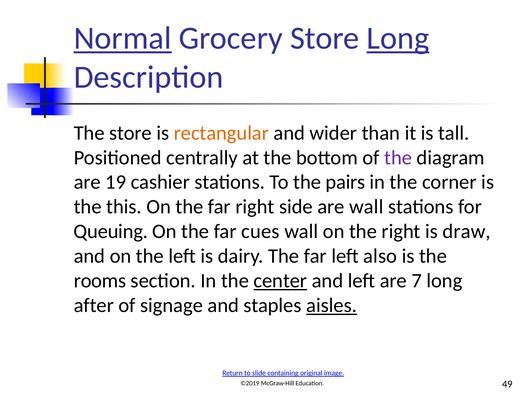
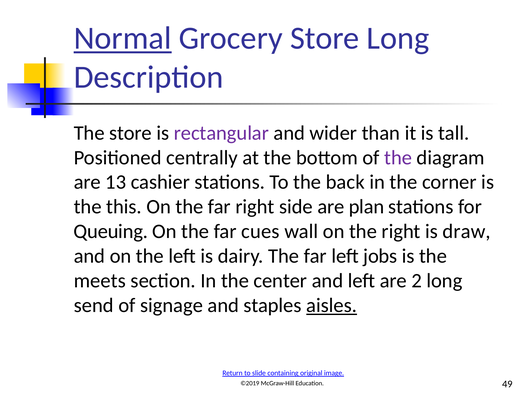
Long underline: present -> none (398, 38)
rectangular colour: orange -> purple (221, 133)
19: 19 -> 13 (116, 183)
pairs: pairs -> back (345, 183)
are wall: wall -> plan (366, 207)
also: also -> jobs (380, 257)
rooms: rooms -> meets (100, 281)
center underline: present -> none (280, 281)
7: 7 -> 2 (417, 281)
after: after -> send (94, 306)
